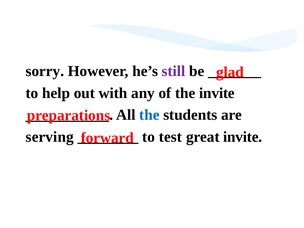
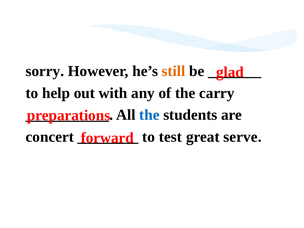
still colour: purple -> orange (174, 71)
the invite: invite -> carry (217, 93)
serving: serving -> concert (50, 137)
great invite: invite -> serve (242, 137)
